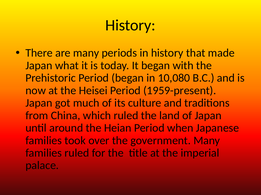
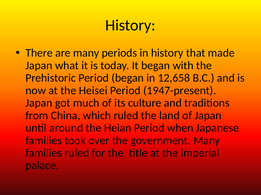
10,080: 10,080 -> 12,658 (174, 78)
1959-present: 1959-present -> 1947-present (180, 91)
